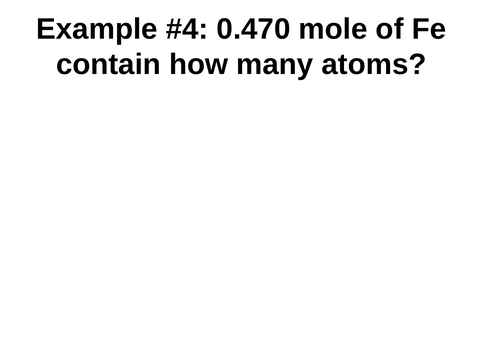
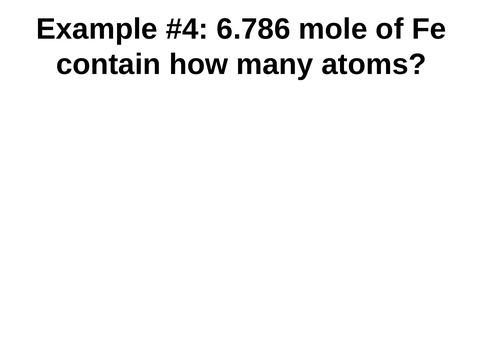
0.470: 0.470 -> 6.786 (254, 29)
